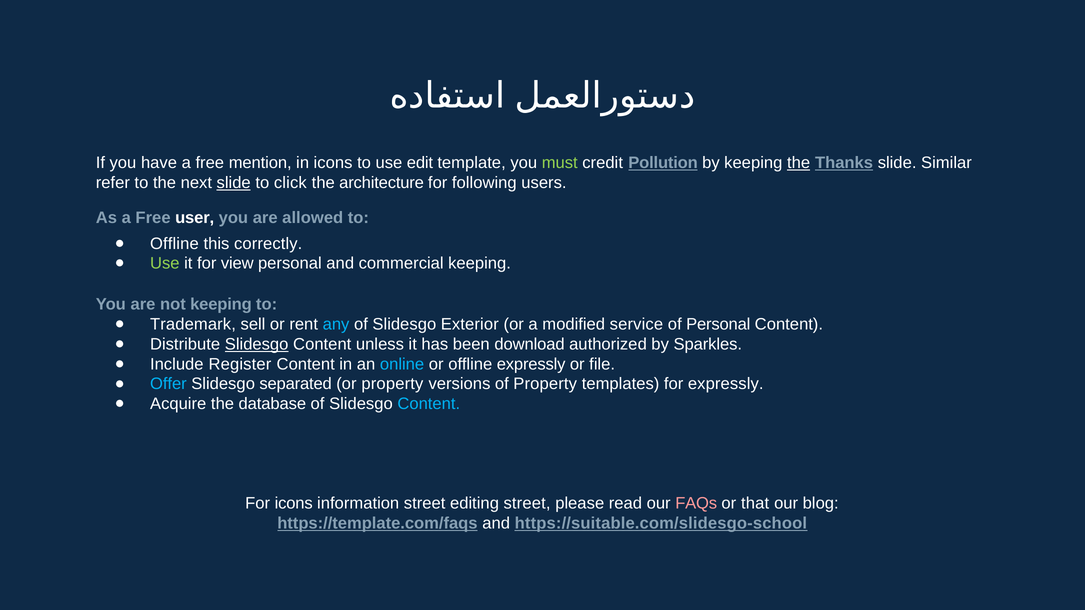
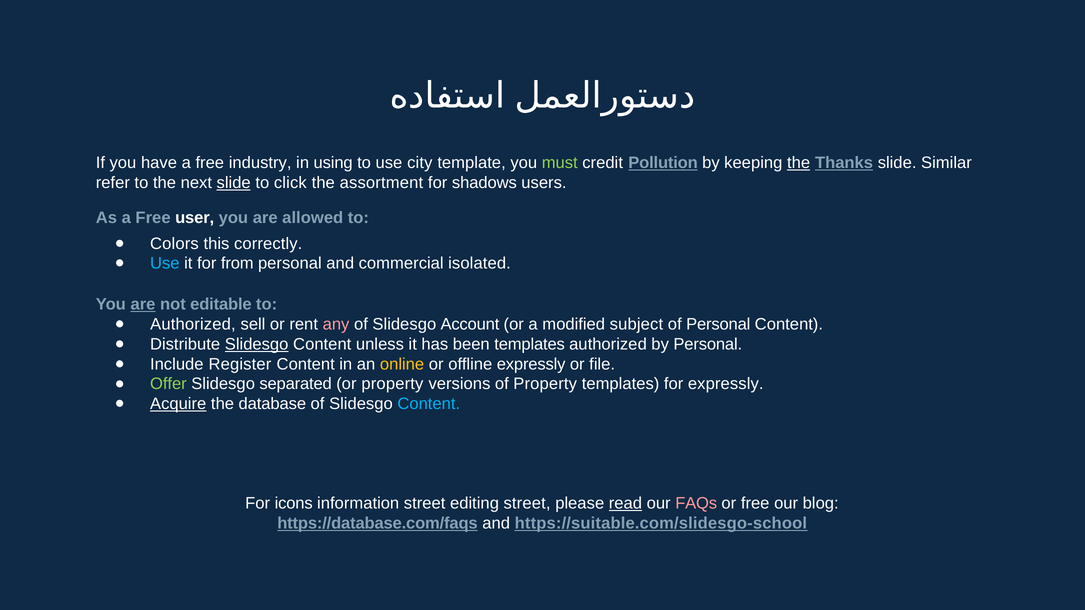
mention: mention -> industry (260, 163)
in icons: icons -> using (333, 163)
edit: edit -> city (420, 163)
architecture: architecture -> assortment (381, 183)
following: following -> shadows (484, 183)
Offline: Offline -> Colors (174, 244)
Use colour: light green -> light blue (165, 264)
view: view -> from (237, 264)
commercial keeping: keeping -> isolated (480, 264)
are underline: none -> present (143, 305)
not keeping: keeping -> editable (221, 305)
Trademark: Trademark -> Authorized (193, 325)
any colour: light blue -> pink (336, 325)
Exterior: Exterior -> Account (470, 325)
service: service -> subject (636, 325)
been download: download -> templates (530, 344)
by Sparkles: Sparkles -> Personal (708, 344)
online colour: light blue -> yellow (402, 364)
Offer colour: light blue -> light green (168, 384)
Acquire underline: none -> present (178, 404)
read underline: none -> present (625, 504)
or that: that -> free (755, 504)
https://template.com/faqs: https://template.com/faqs -> https://database.com/faqs (377, 524)
